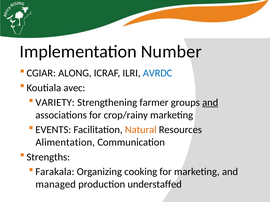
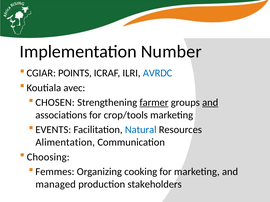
ALONG: ALONG -> POINTS (75, 73)
VARIETY: VARIETY -> CHOSEN (55, 103)
farmer underline: none -> present (154, 103)
crop/rainy: crop/rainy -> crop/tools (126, 115)
Natural colour: orange -> blue (141, 130)
Strengths: Strengths -> Choosing (48, 157)
Farakala: Farakala -> Femmes (55, 172)
understaffed: understaffed -> stakeholders (155, 185)
